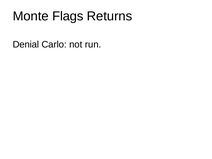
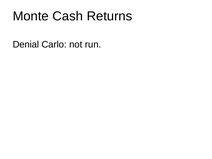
Flags: Flags -> Cash (68, 16)
